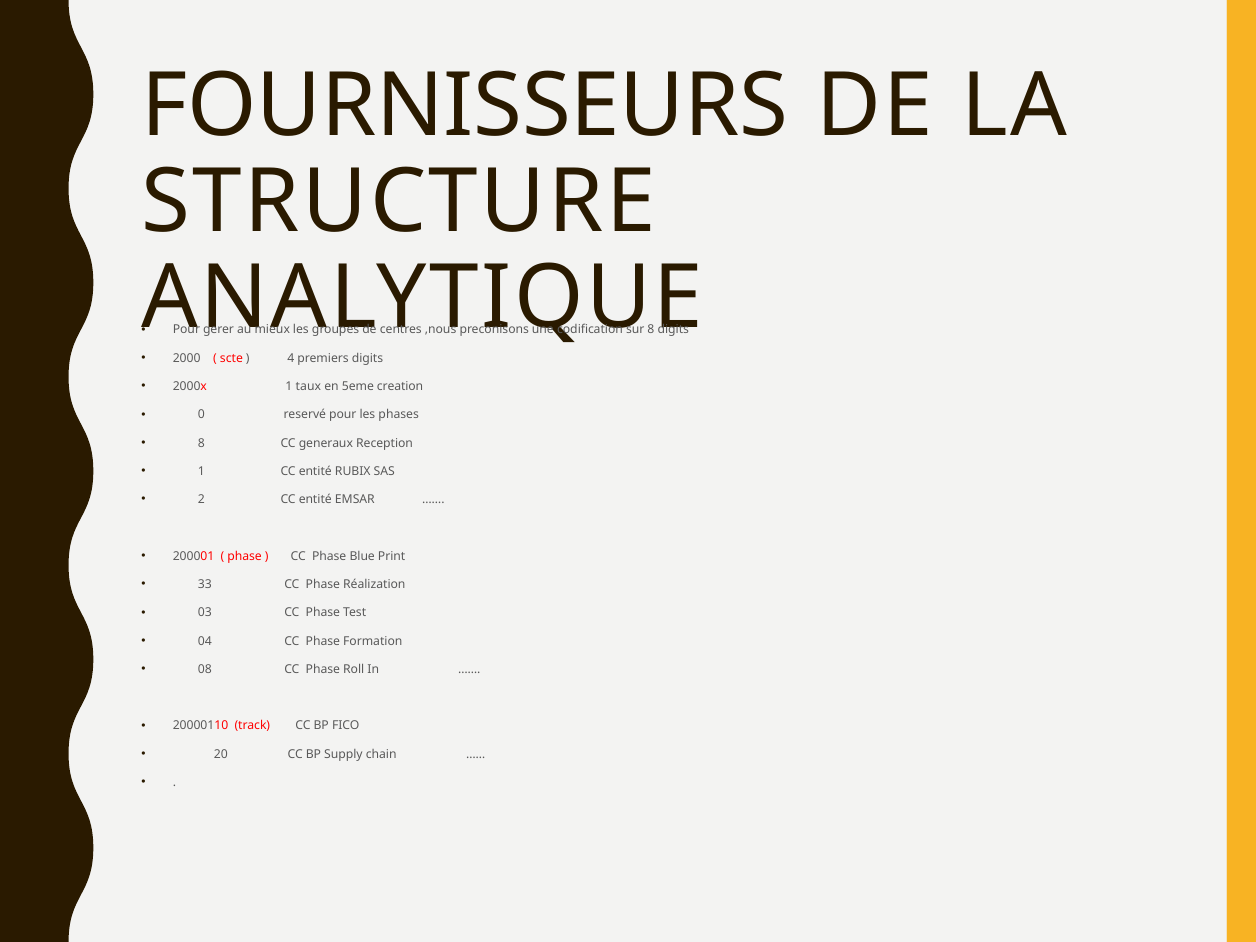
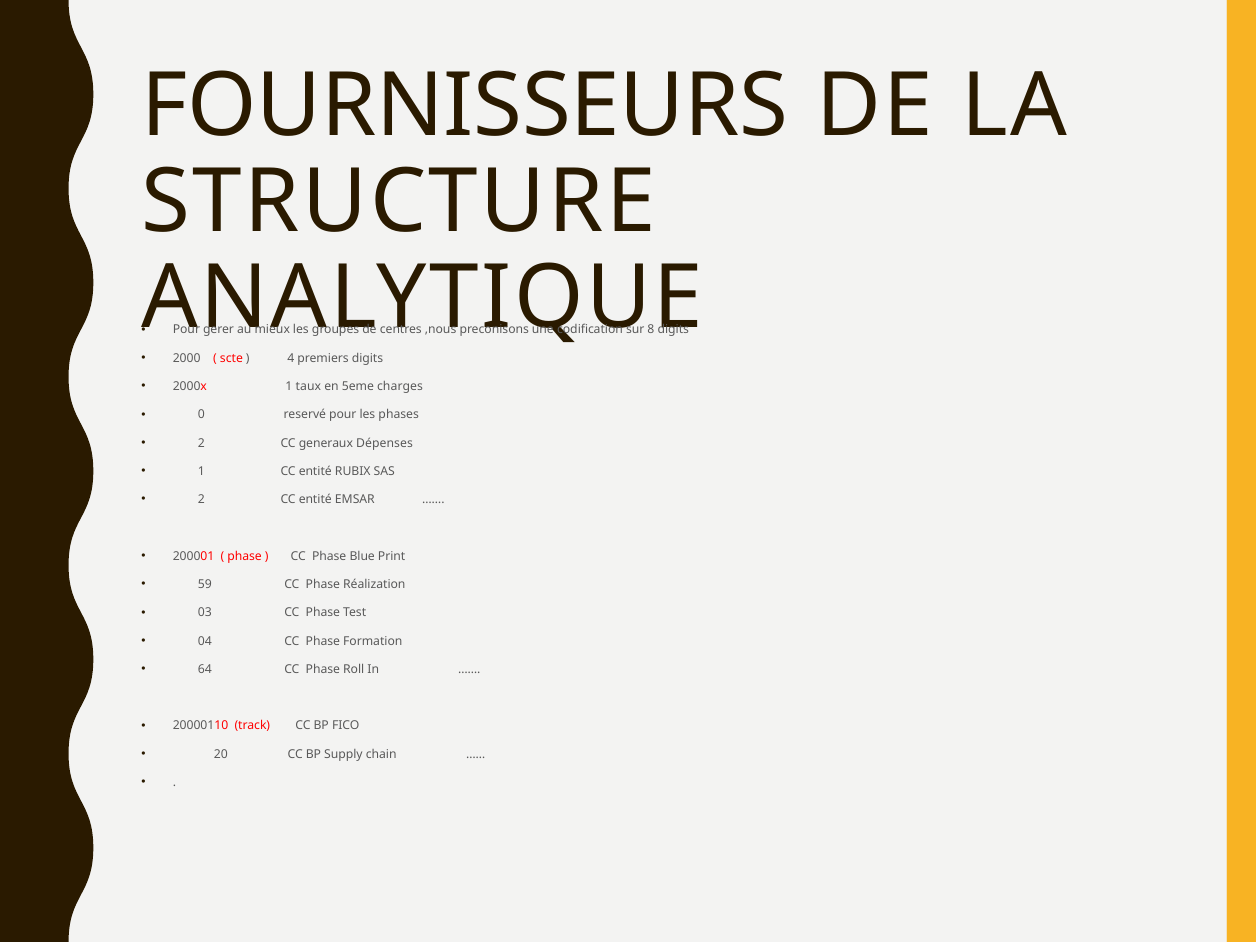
creation: creation -> charges (400, 386)
8: 8 -> 2 (201, 443)
Reception: Reception -> Dépenses (385, 443)
33: 33 -> 59 (205, 584)
08: 08 -> 64 (205, 669)
